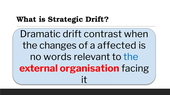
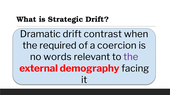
changes: changes -> required (58, 46)
affected: affected -> coercion (117, 46)
the colour: blue -> purple (131, 57)
organisation: organisation -> demography (90, 69)
